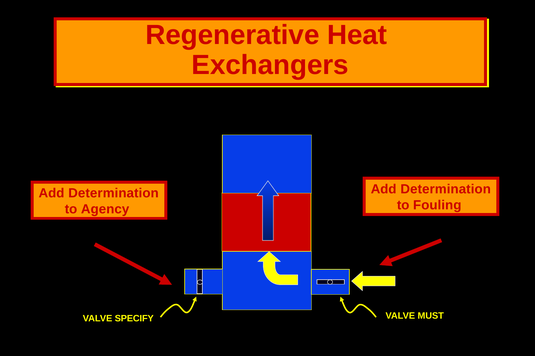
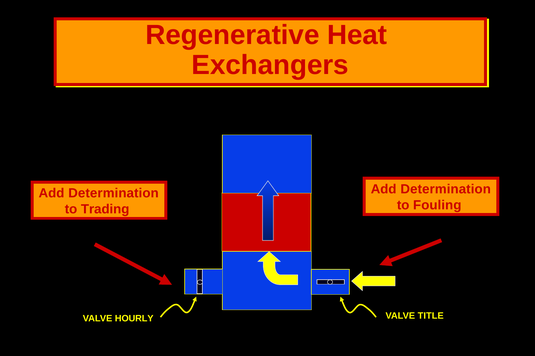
Agency: Agency -> Trading (105, 209)
SPECIFY: SPECIFY -> HOURLY (134, 319)
MUST: MUST -> TITLE (431, 316)
